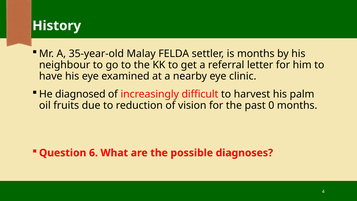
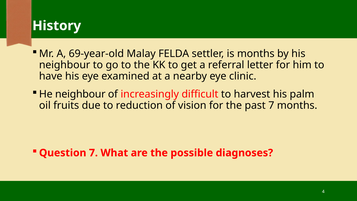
35-year-old: 35-year-old -> 69-year-old (96, 54)
He diagnosed: diagnosed -> neighbour (80, 94)
past 0: 0 -> 7 (271, 105)
Question 6: 6 -> 7 (93, 153)
